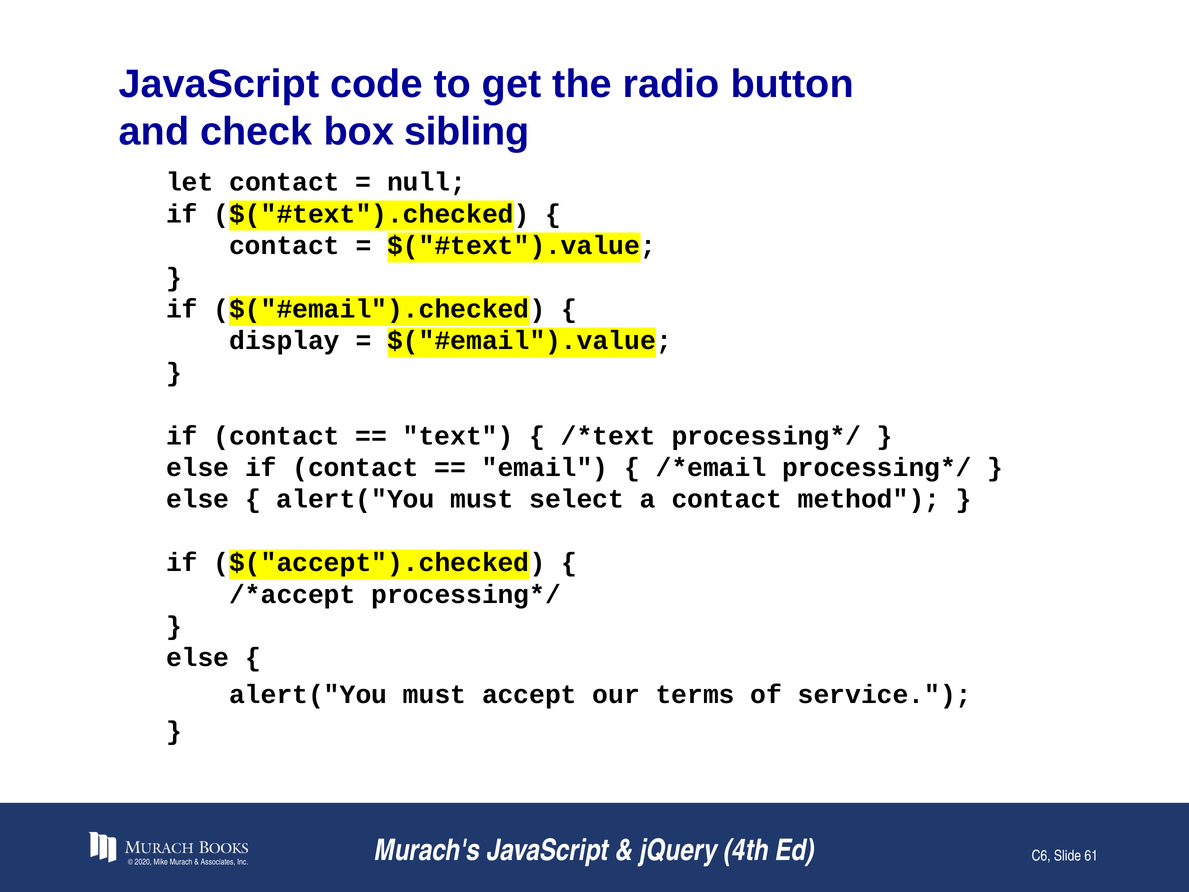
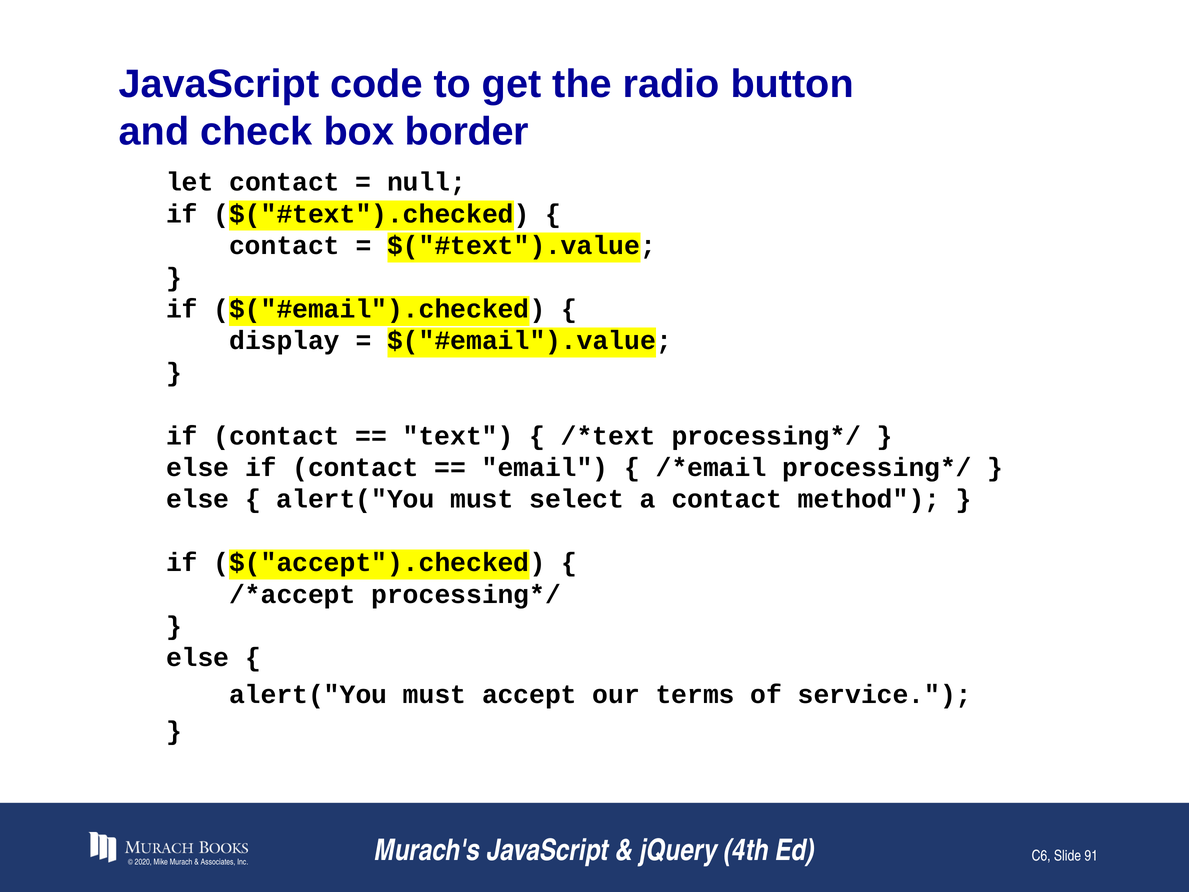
sibling: sibling -> border (467, 132)
61: 61 -> 91 (1091, 856)
